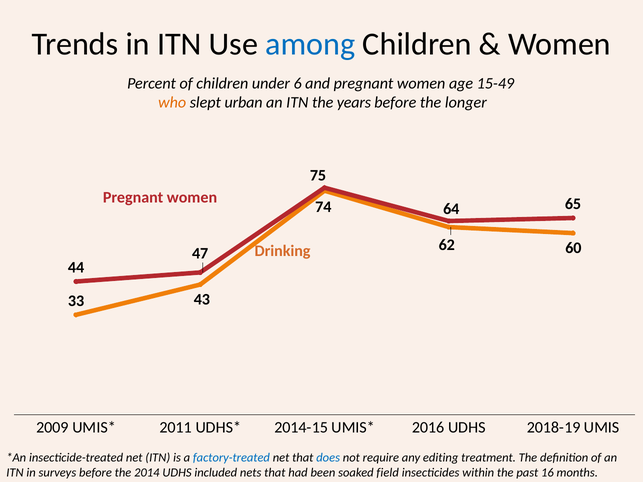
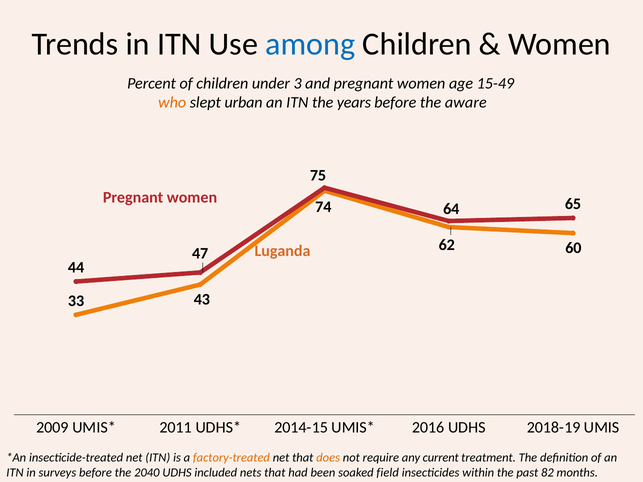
6: 6 -> 3 (298, 83)
longer: longer -> aware (466, 103)
Drinking: Drinking -> Luganda (283, 251)
factory-treated colour: blue -> orange (231, 458)
does colour: blue -> orange (328, 458)
editing: editing -> current (441, 458)
2014: 2014 -> 2040 (147, 473)
16: 16 -> 82 (547, 473)
